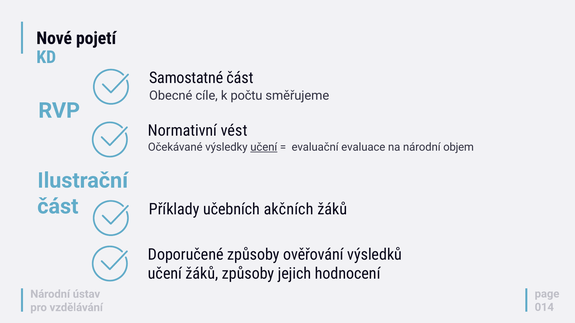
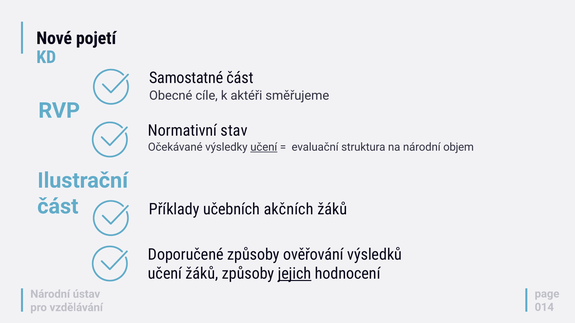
počtu: počtu -> aktéři (246, 96)
vést: vést -> stav (234, 131)
evaluace: evaluace -> struktura (363, 147)
jejich underline: none -> present (295, 274)
